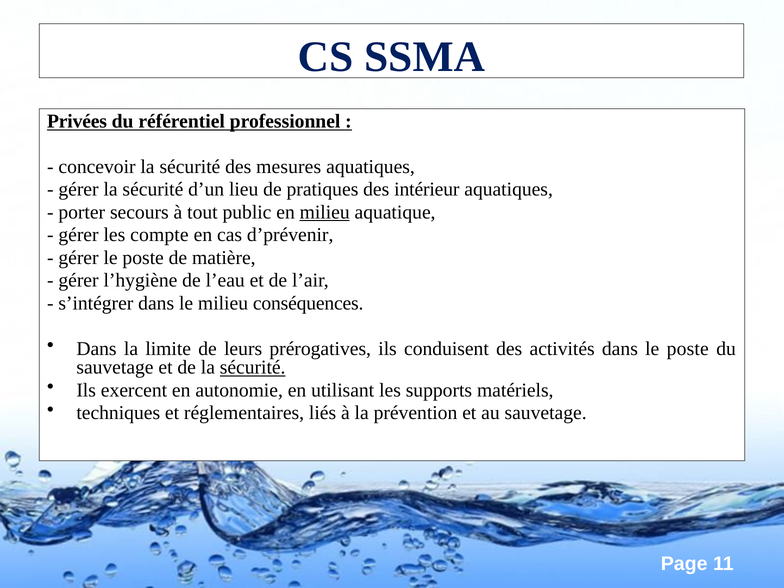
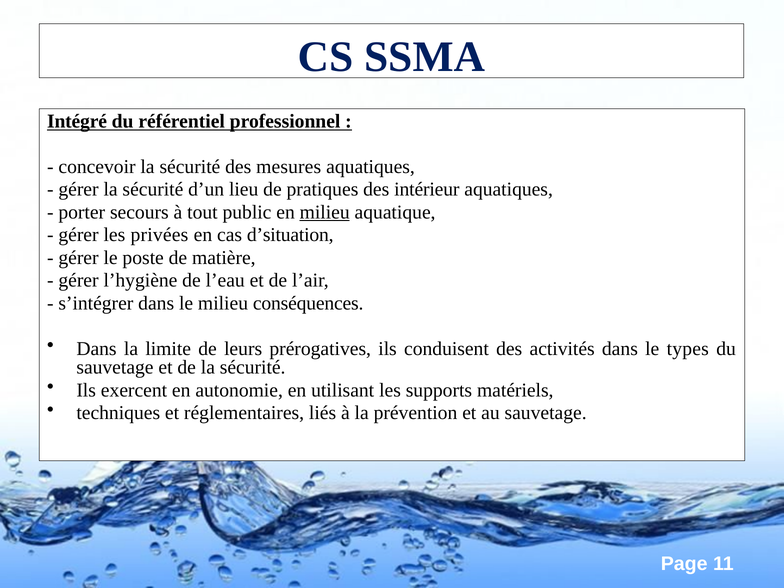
Privées: Privées -> Intégré (77, 121)
compte: compte -> privées (159, 235)
d’prévenir: d’prévenir -> d’situation (290, 235)
dans le poste: poste -> types (688, 349)
sécurité underline: present -> none (253, 368)
